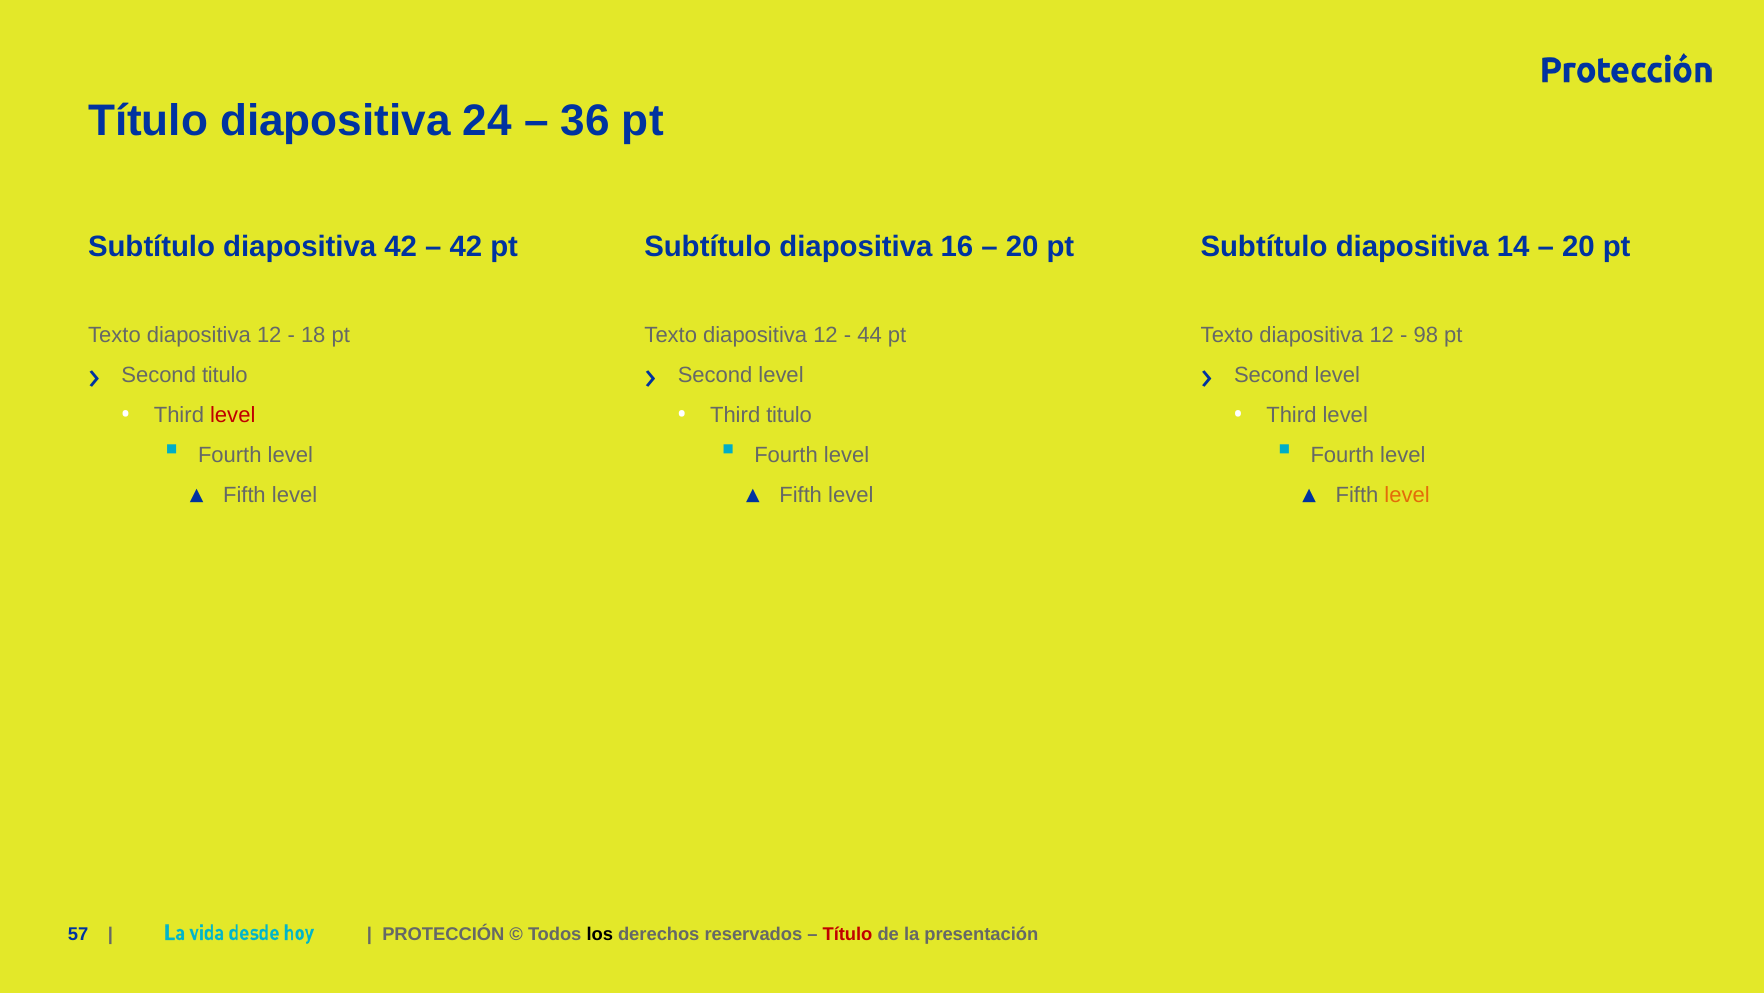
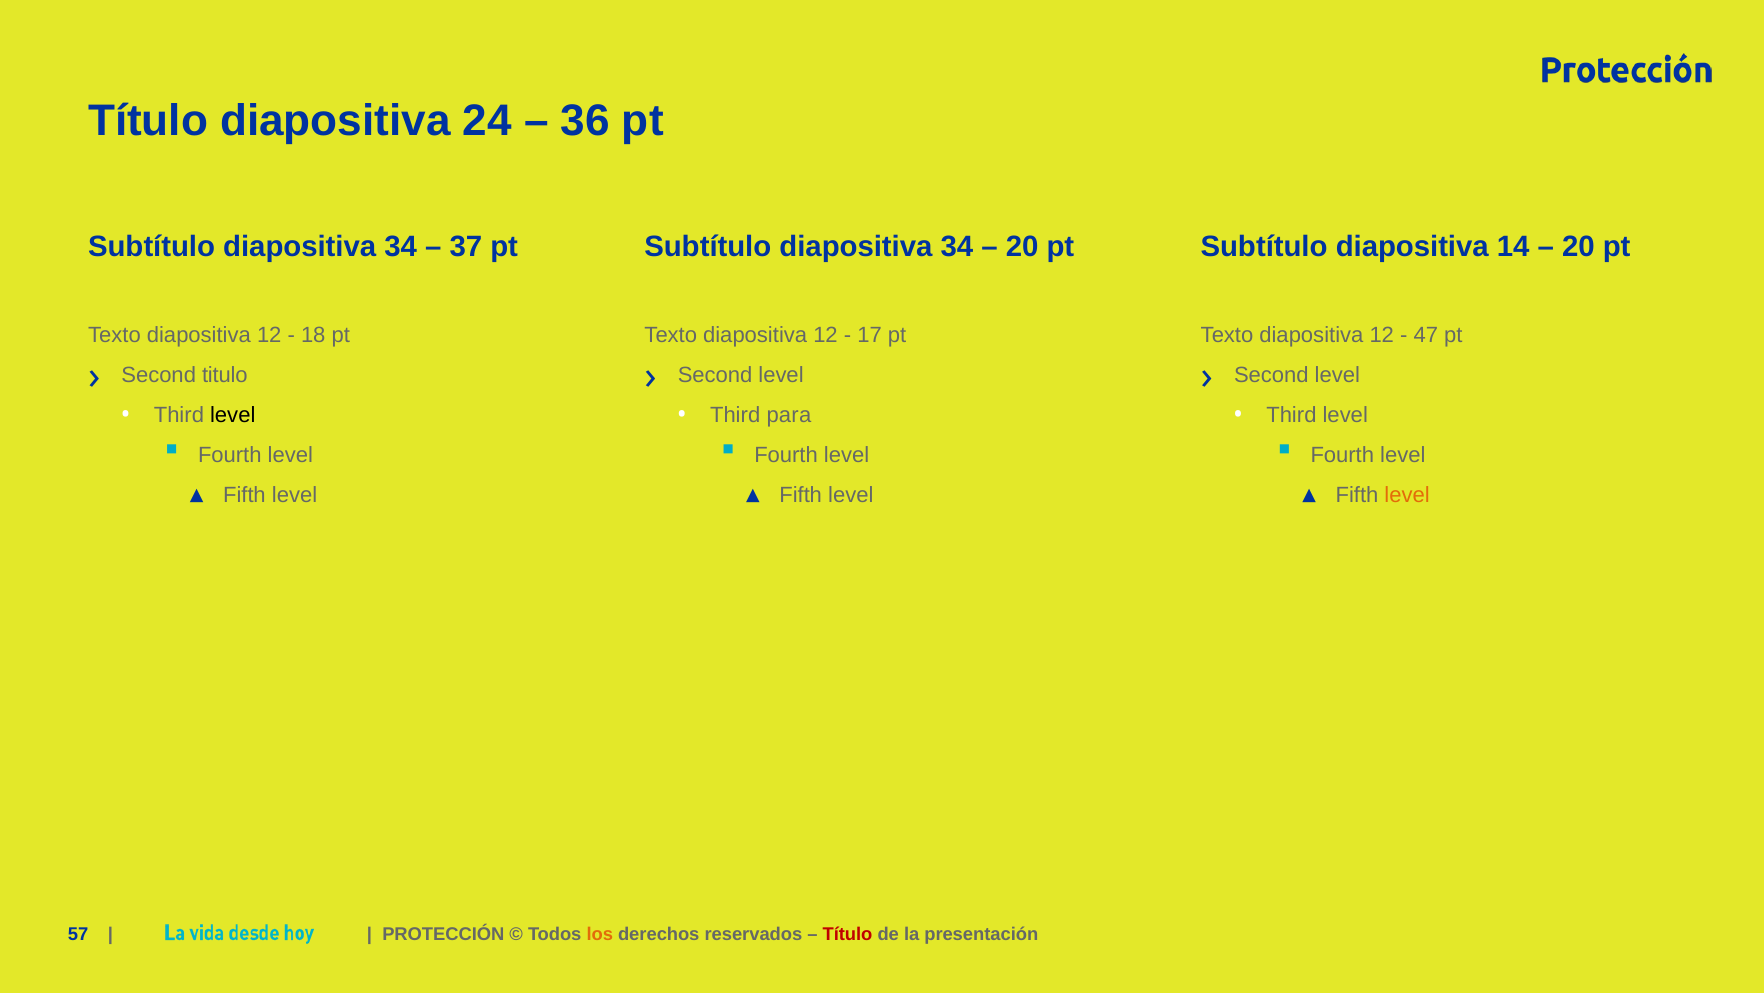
42: 42 -> 34 (401, 246)
42: 42 -> 37 (466, 246)
16: 16 -> 34 (957, 246)
44: 44 -> 17 (870, 335)
98: 98 -> 47 (1426, 335)
level colour: red -> black (233, 415)
Third titulo: titulo -> para (789, 415)
los colour: black -> orange (600, 934)
